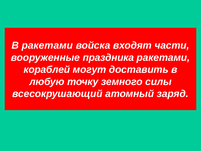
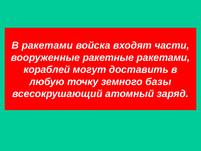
праздника: праздника -> ракетные (108, 57)
силы: силы -> базы (158, 82)
